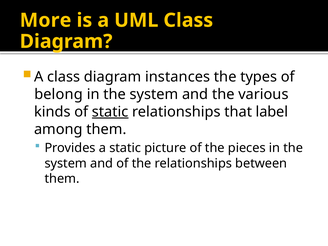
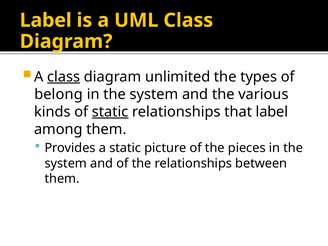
More: More -> Label (46, 20)
class underline: none -> present (64, 77)
instances: instances -> unlimited (178, 77)
